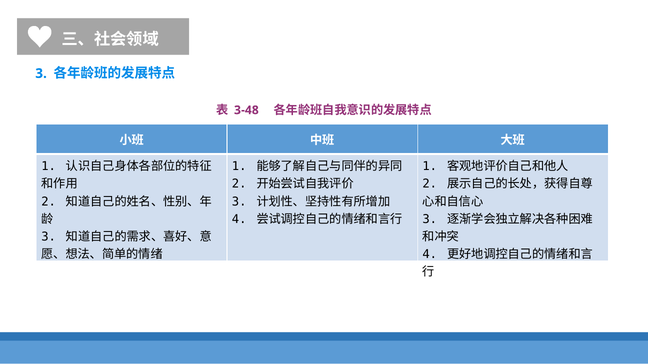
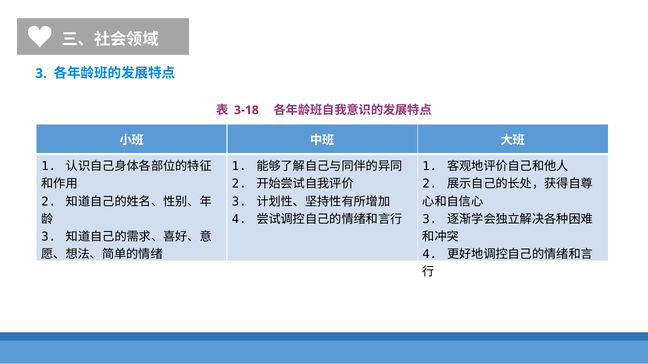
3-48: 3-48 -> 3-18 (246, 110)
